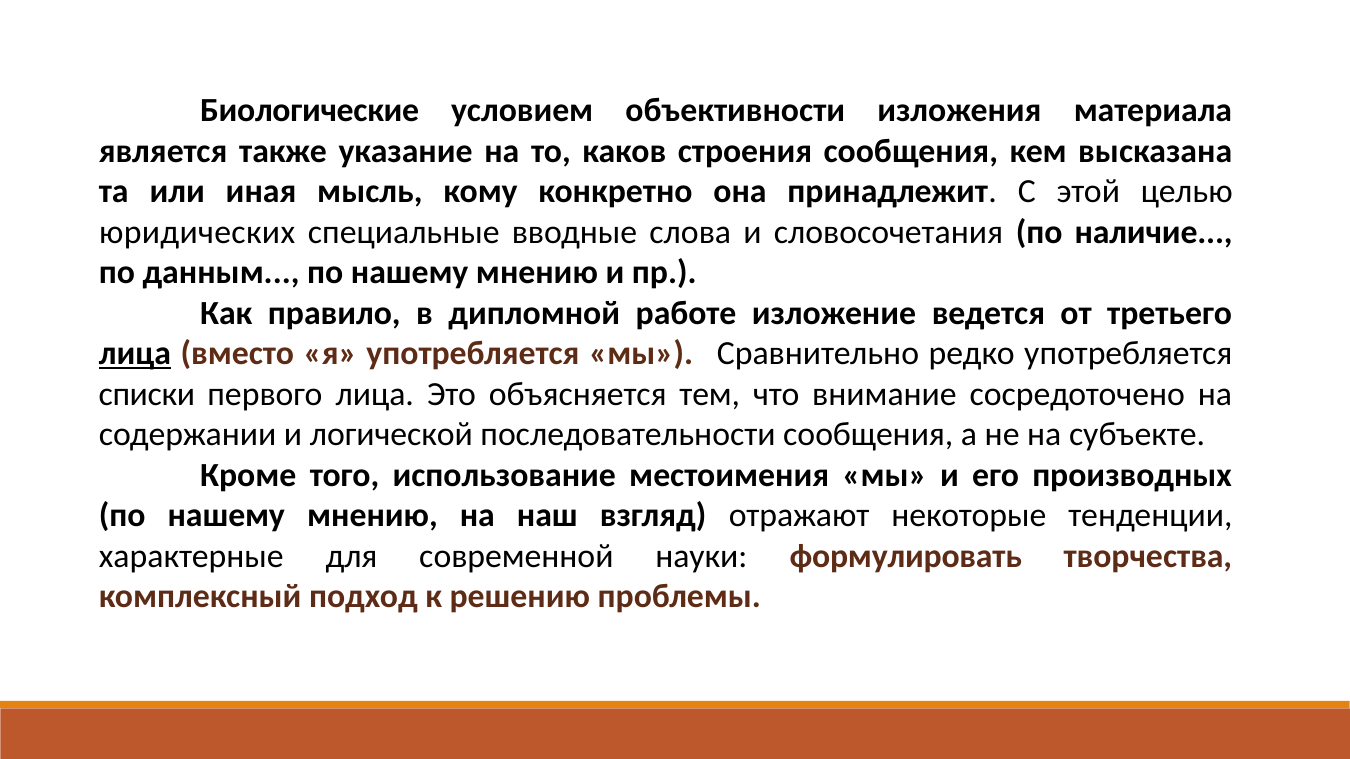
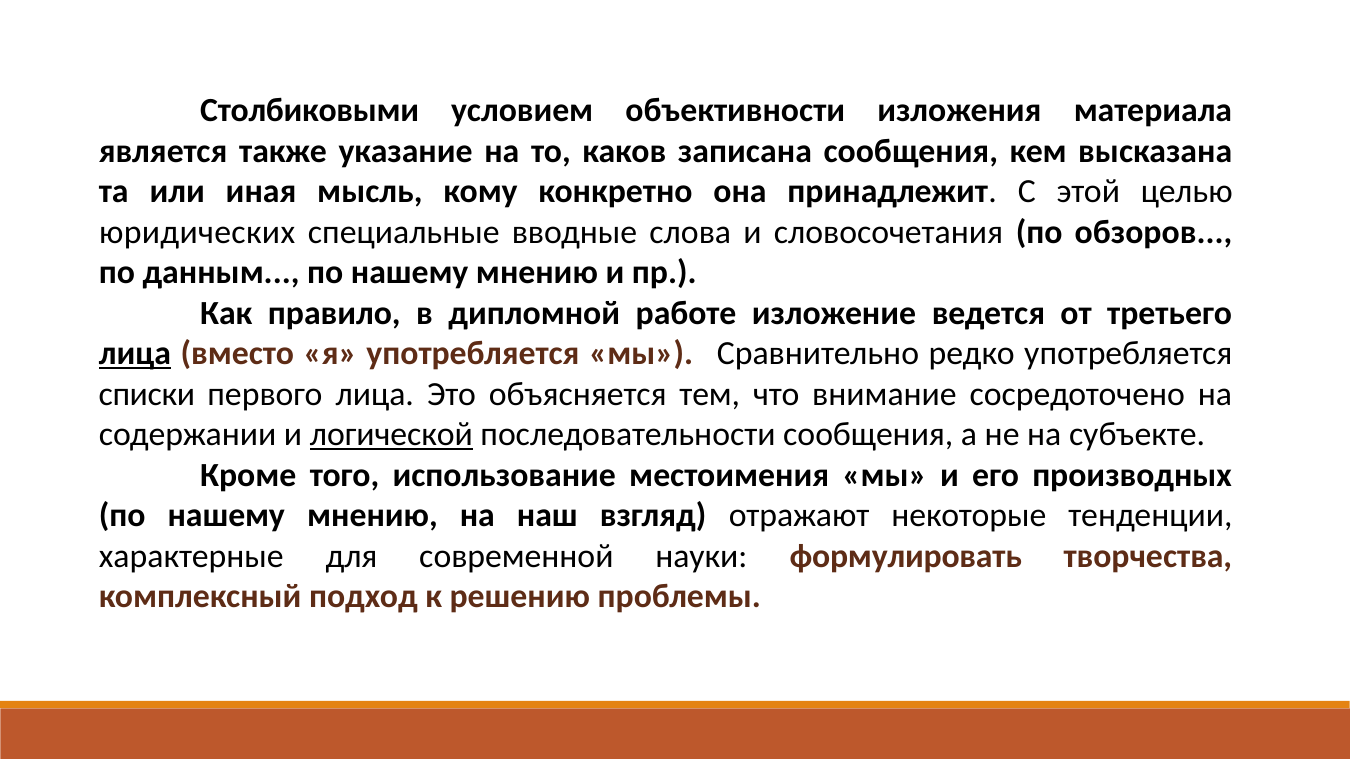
Биологические: Биологические -> Столбиковыми (310, 111)
строения: строения -> записана (745, 151)
наличие: наличие -> обзоров (1154, 232)
логической underline: none -> present (391, 435)
